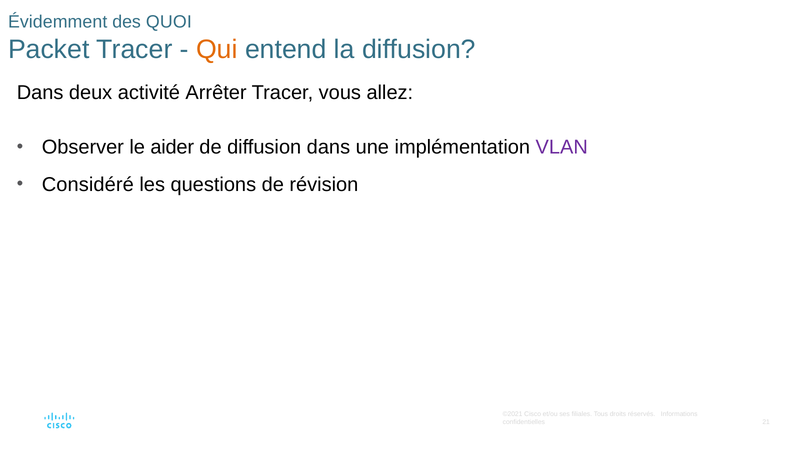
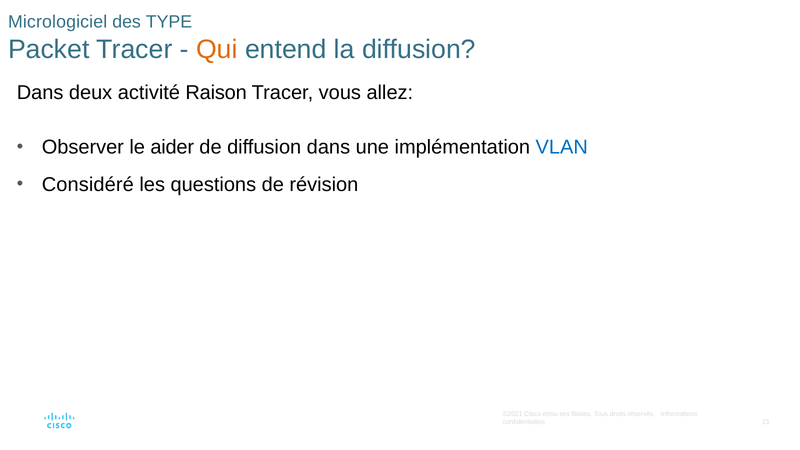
Évidemment: Évidemment -> Micrologiciel (58, 22)
QUOI: QUOI -> TYPE (169, 22)
Arrêter: Arrêter -> Raison (216, 93)
VLAN colour: purple -> blue (562, 147)
